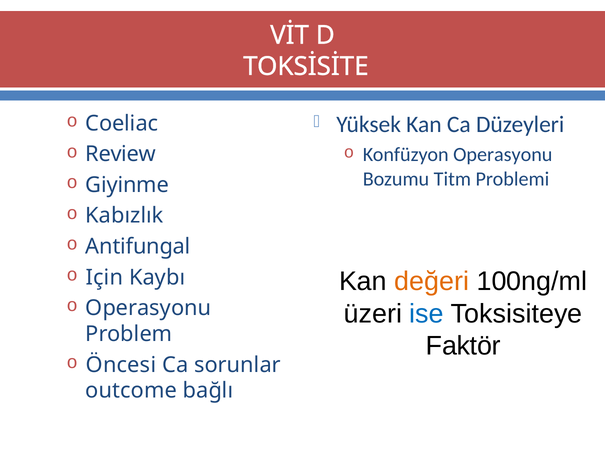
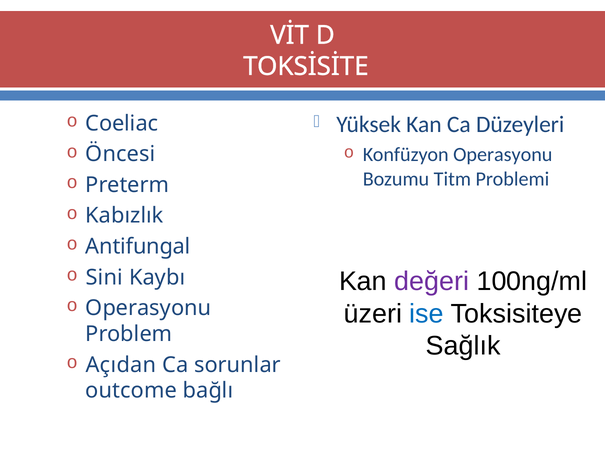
Review: Review -> Öncesi (120, 154)
Giyinme: Giyinme -> Preterm (127, 185)
Için: Için -> Sini (104, 277)
değeri colour: orange -> purple (432, 281)
Faktör: Faktör -> Sağlık (463, 346)
Öncesi: Öncesi -> Açıdan (121, 365)
